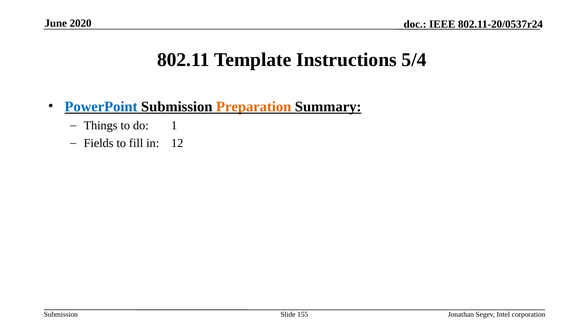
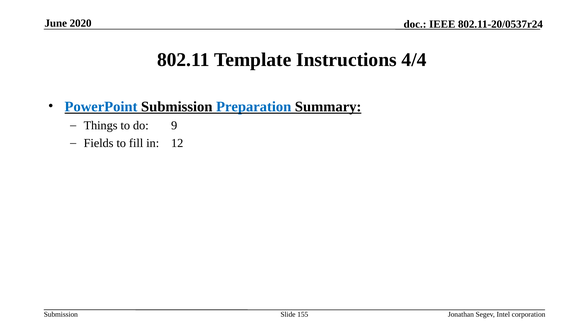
5/4: 5/4 -> 4/4 (414, 60)
Preparation colour: orange -> blue (254, 107)
1: 1 -> 9 (174, 126)
